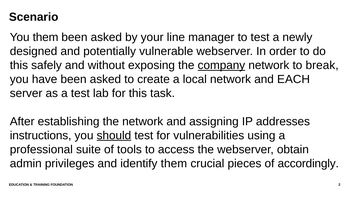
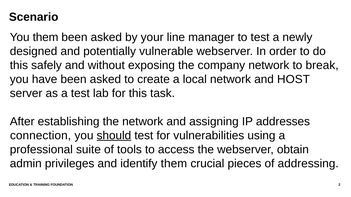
company underline: present -> none (221, 66)
EACH: EACH -> HOST (294, 80)
instructions: instructions -> connection (41, 136)
accordingly: accordingly -> addressing (308, 164)
